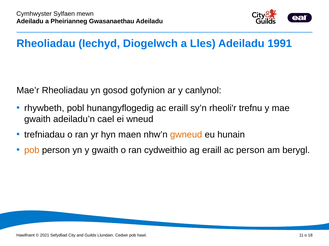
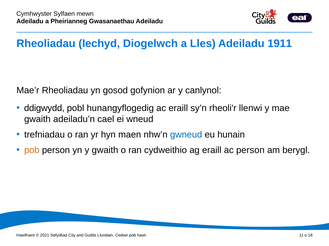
1991: 1991 -> 1911 (280, 44)
rhywbeth: rhywbeth -> ddigwydd (44, 108)
trefnu: trefnu -> llenwi (251, 108)
gwneud colour: orange -> blue (186, 135)
